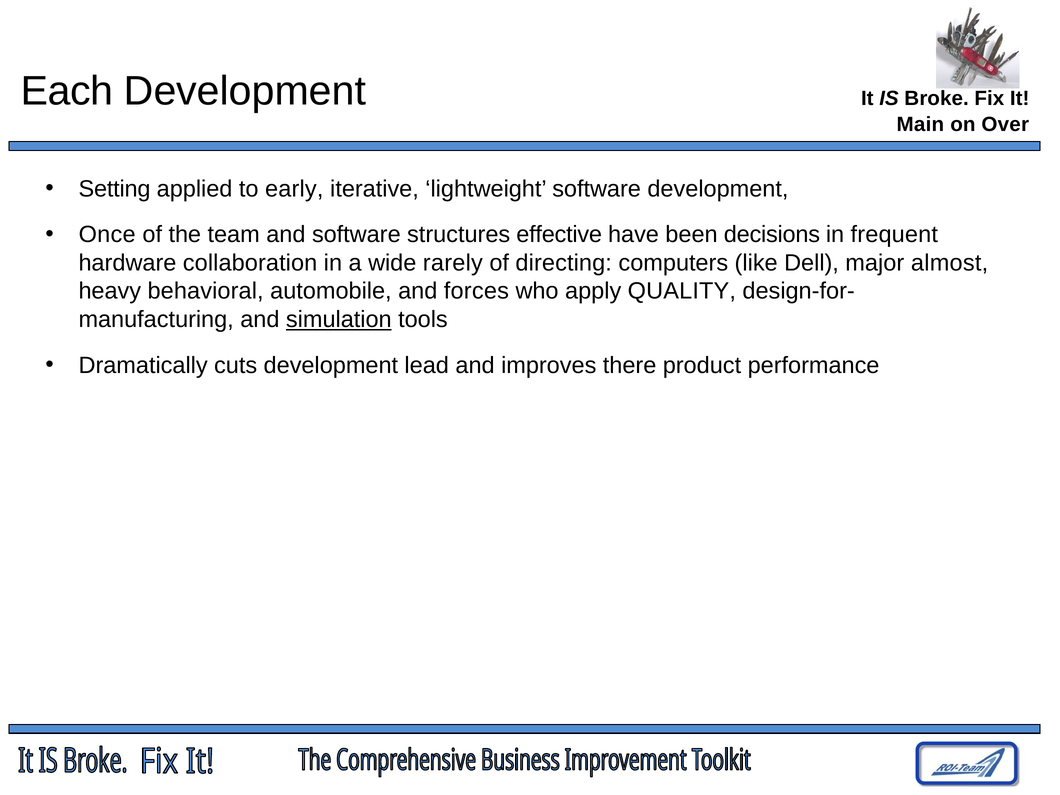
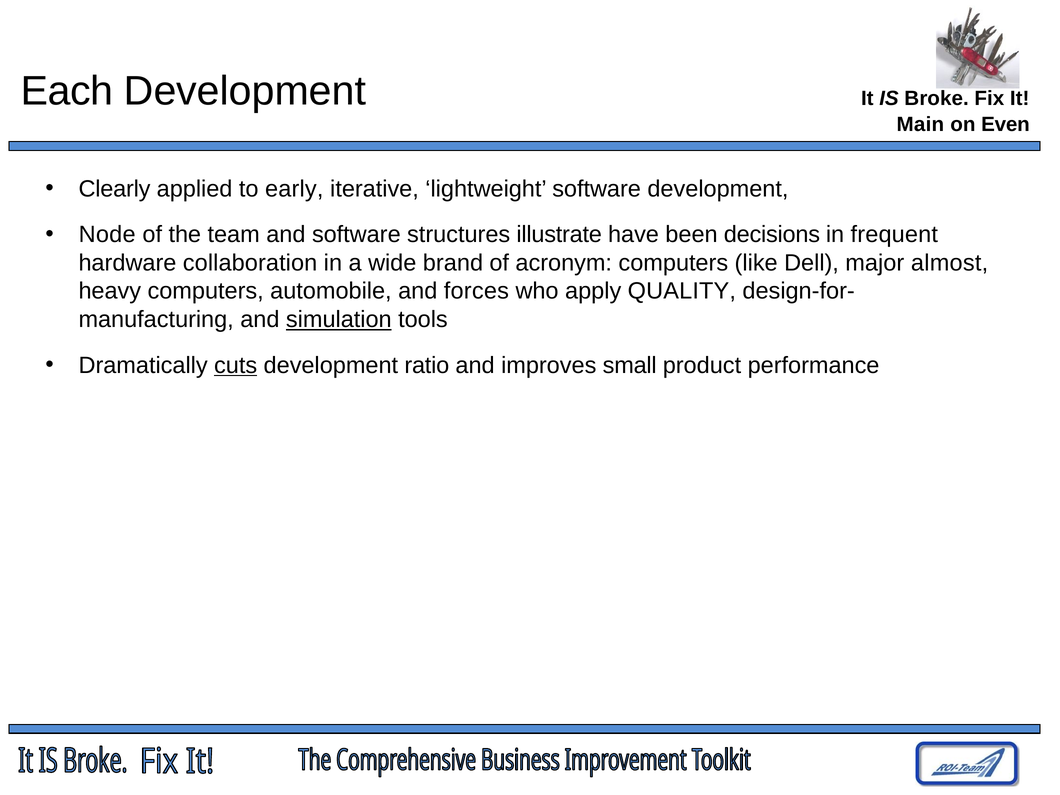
Over: Over -> Even (1005, 125)
Setting: Setting -> Clearly (115, 189)
Once: Once -> Node (107, 235)
effective: effective -> illustrate (559, 235)
rarely: rarely -> brand (453, 263)
directing: directing -> acronym (564, 263)
heavy behavioral: behavioral -> computers (206, 291)
cuts underline: none -> present (236, 365)
lead: lead -> ratio (427, 365)
there: there -> small (630, 365)
